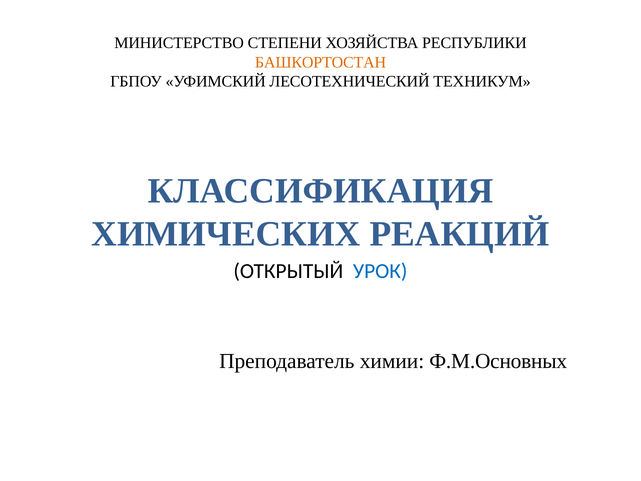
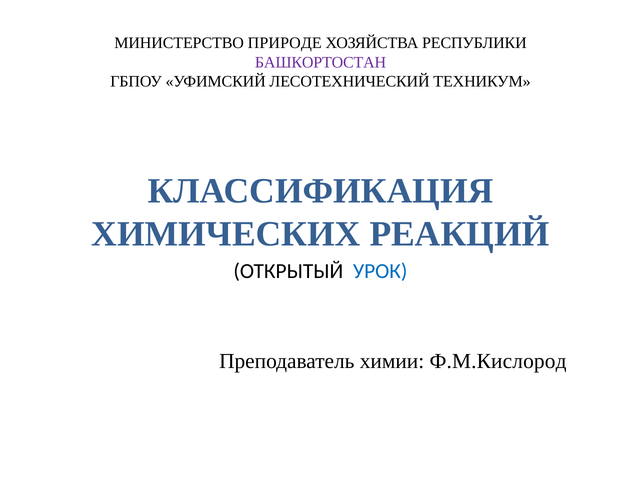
СТЕПЕНИ: СТЕПЕНИ -> ПРИРОДЕ (285, 43)
БАШКОРТОСТАН colour: orange -> purple (321, 62)
Ф.М.Основных: Ф.М.Основных -> Ф.М.Кислород (498, 361)
